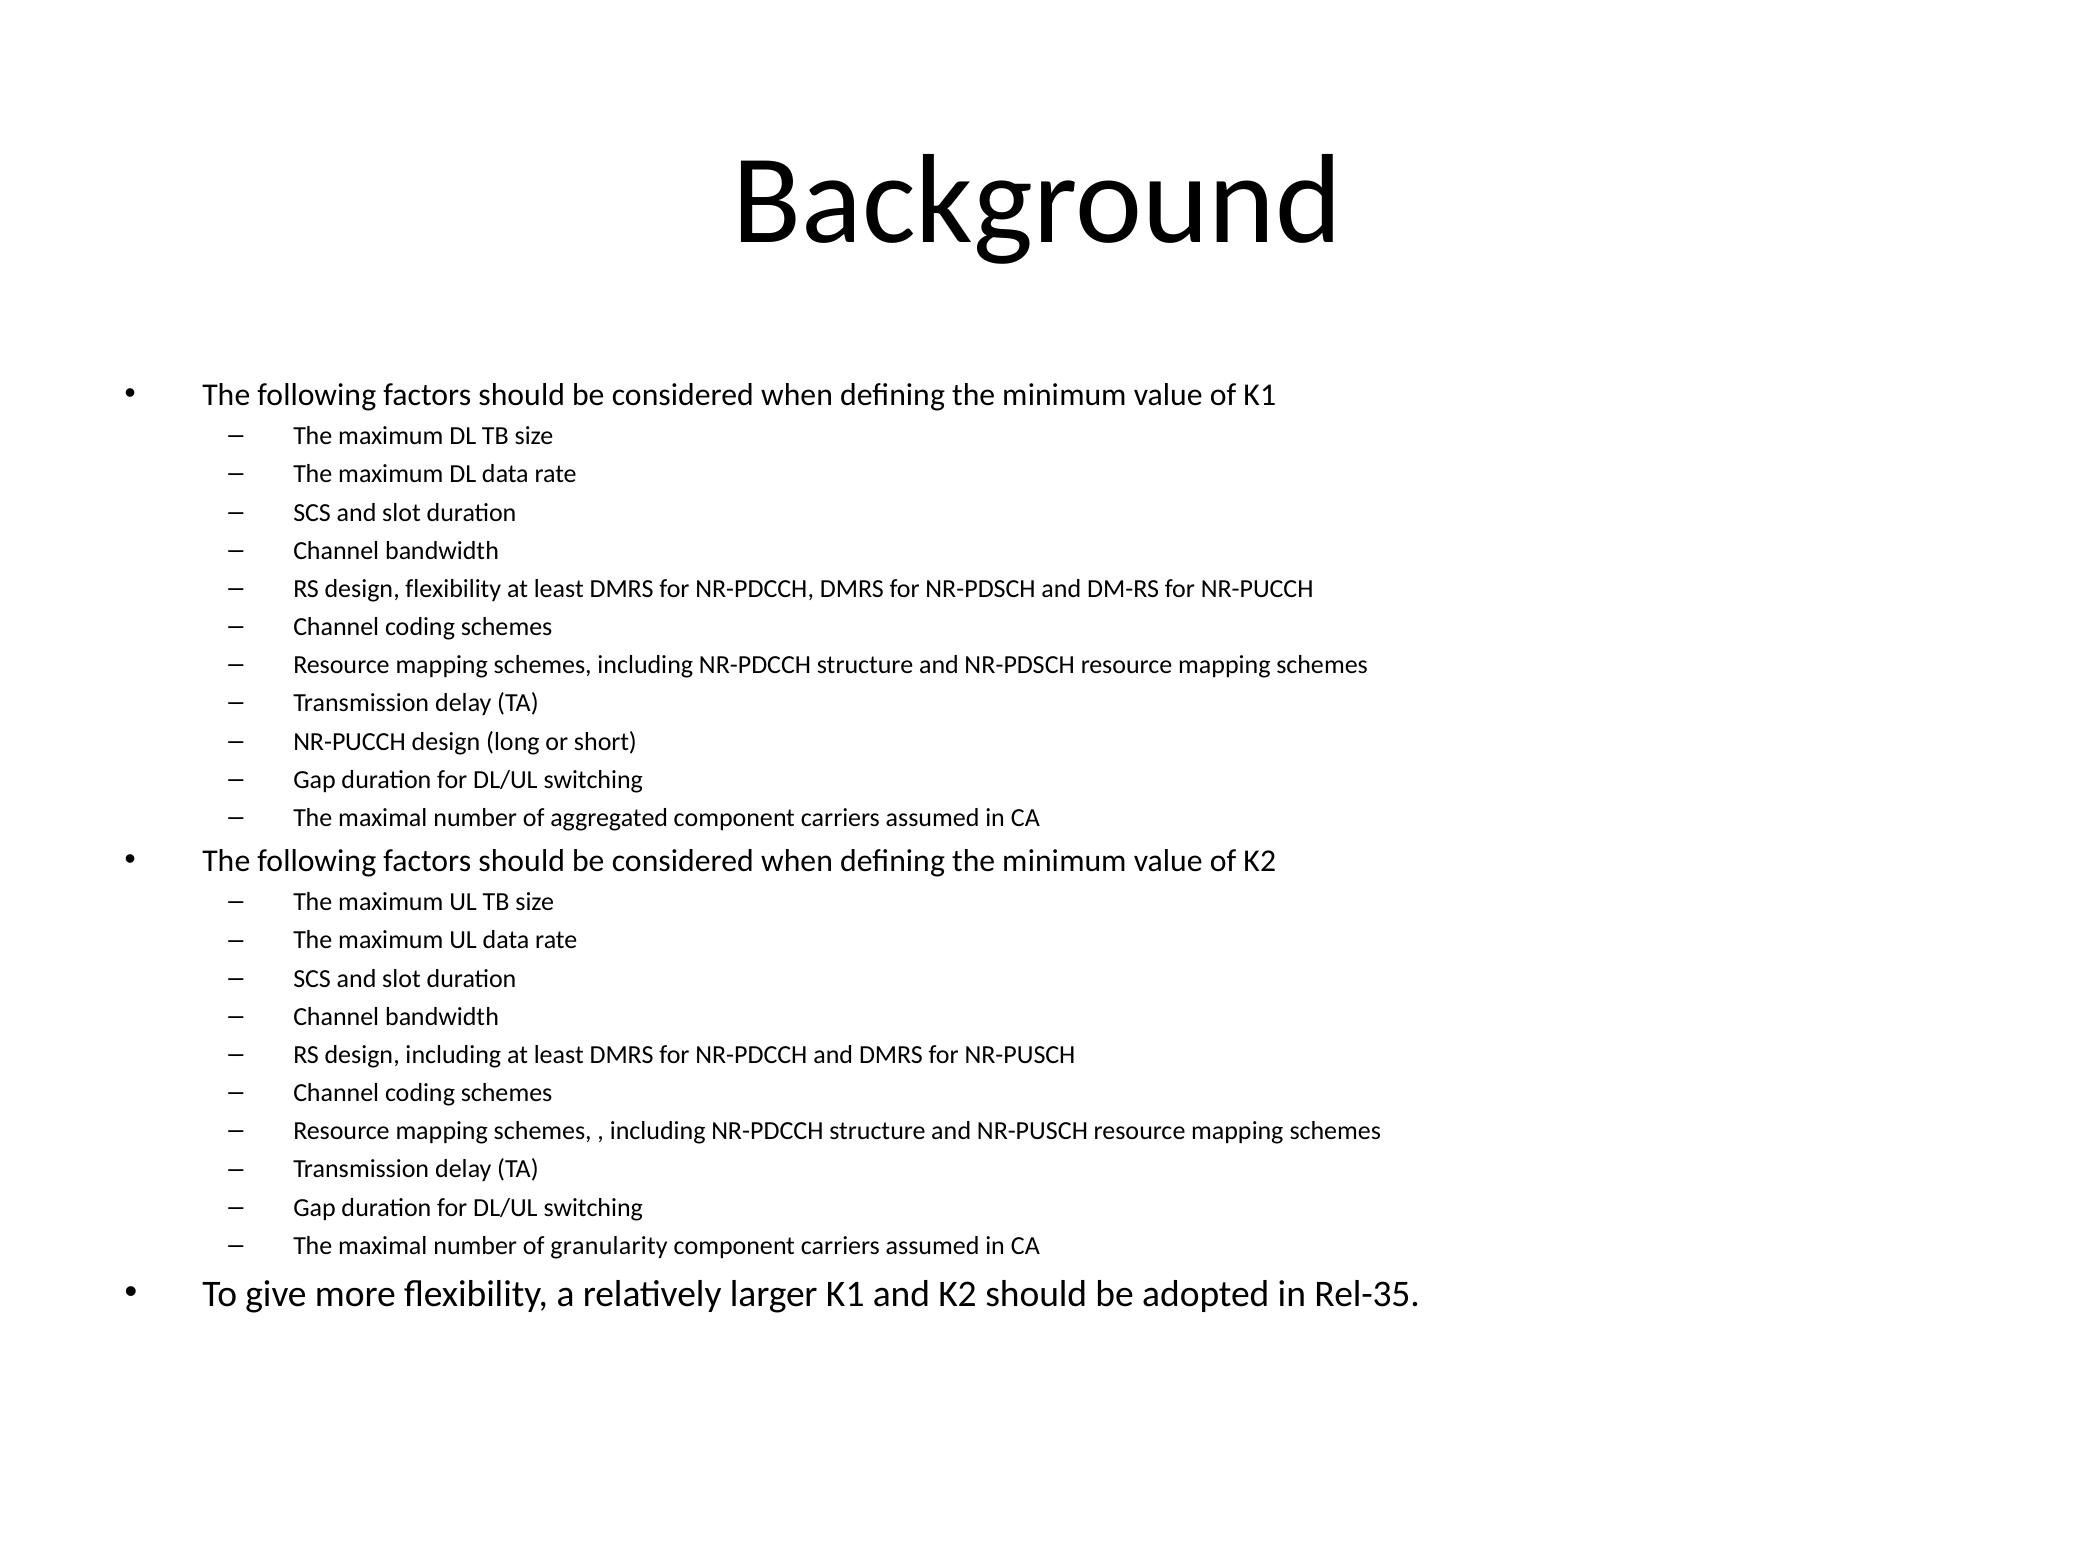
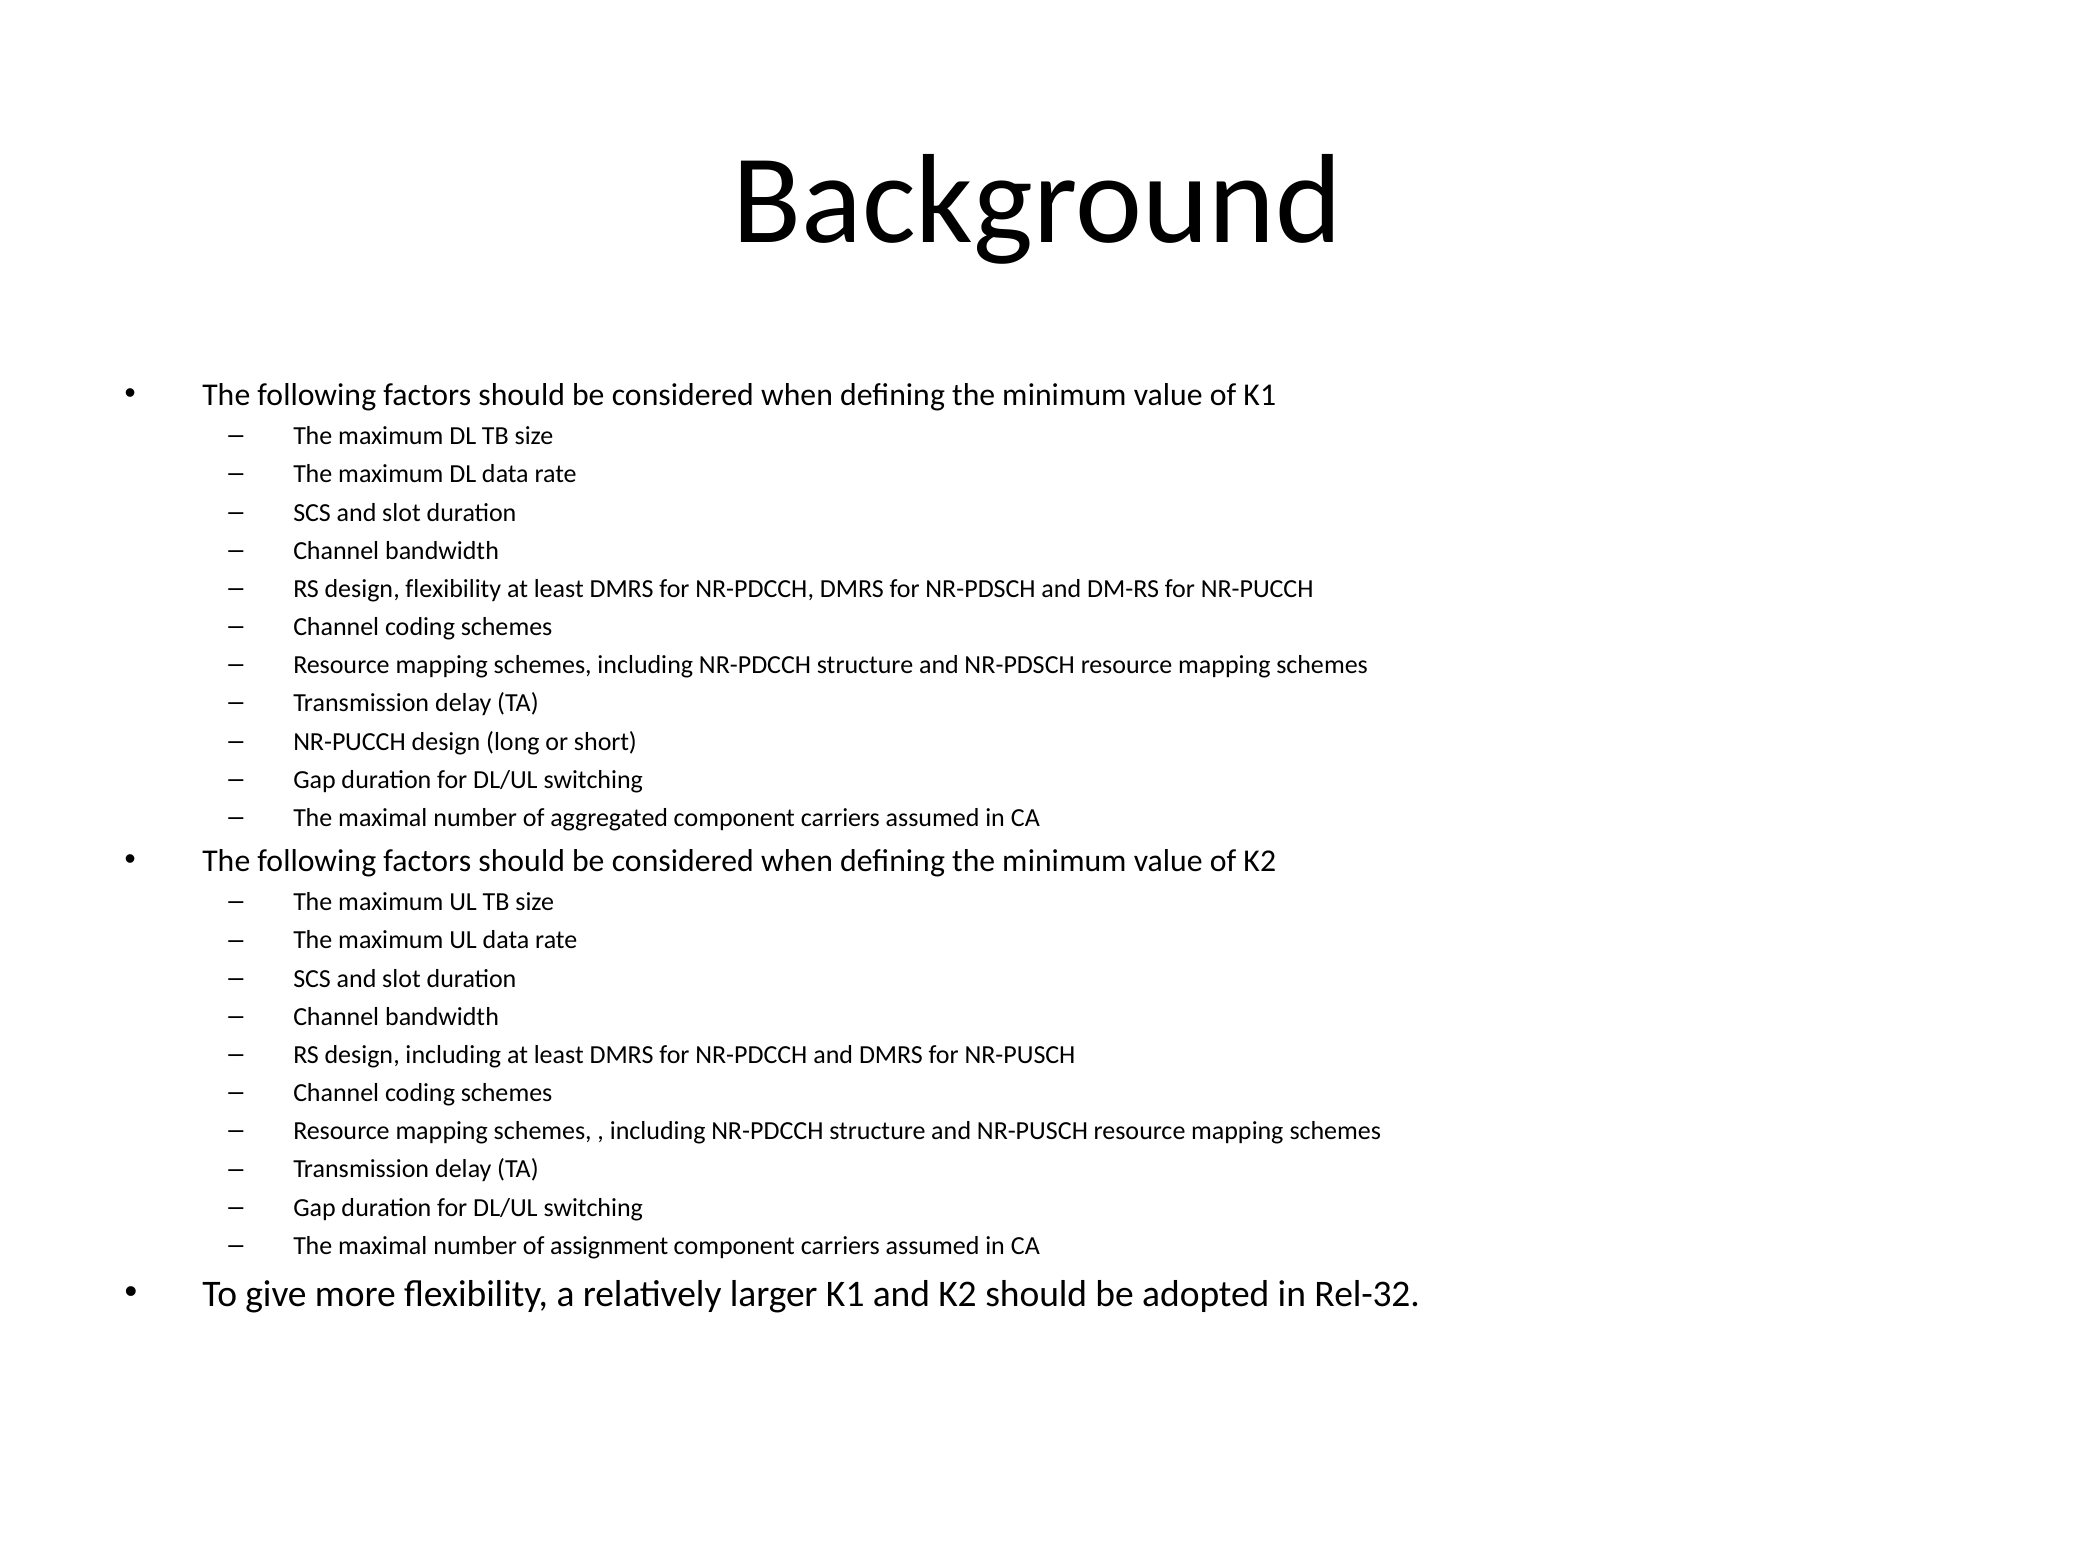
granularity: granularity -> assignment (609, 1246)
Rel-35: Rel-35 -> Rel-32 (1367, 1294)
